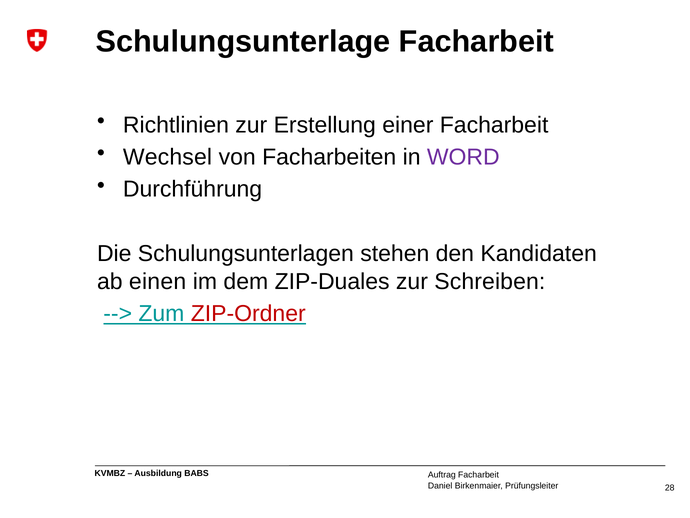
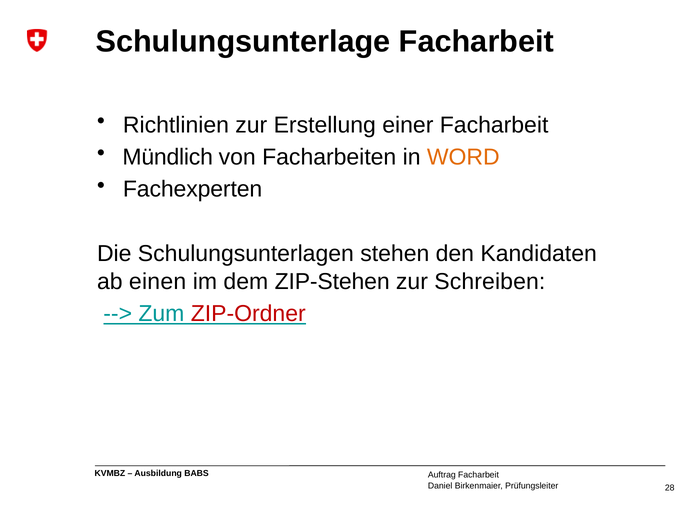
Wechsel: Wechsel -> Mündlich (168, 157)
WORD colour: purple -> orange (463, 157)
Durchführung: Durchführung -> Fachexperten (193, 189)
ZIP-Duales: ZIP-Duales -> ZIP-Stehen (332, 281)
